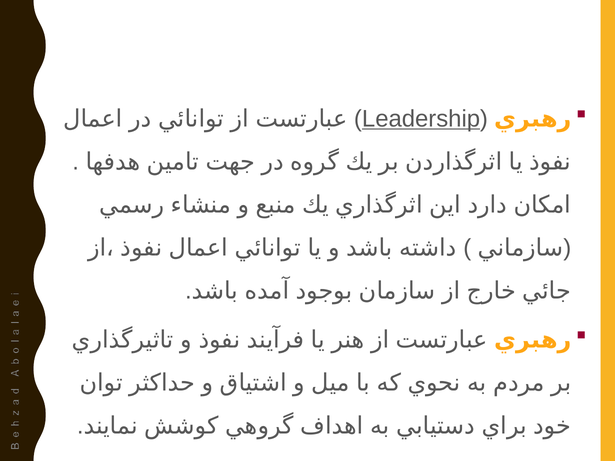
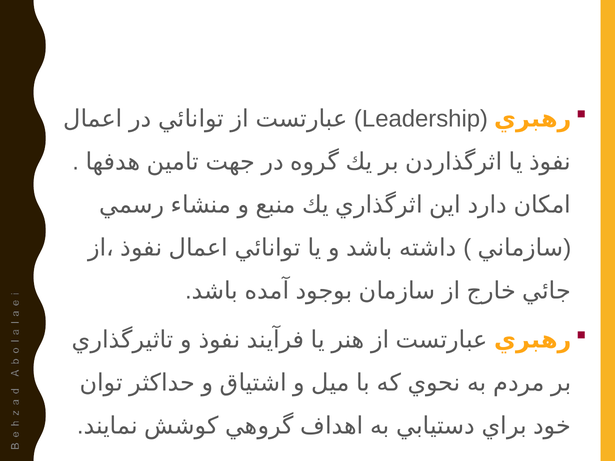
Leadership underline: present -> none (421, 119)
